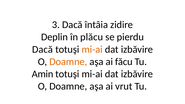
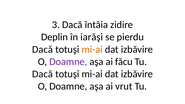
plăcu: plăcu -> iarăşi (92, 37)
Doamne colour: orange -> purple (68, 62)
Amin: Amin -> Dacă (42, 74)
